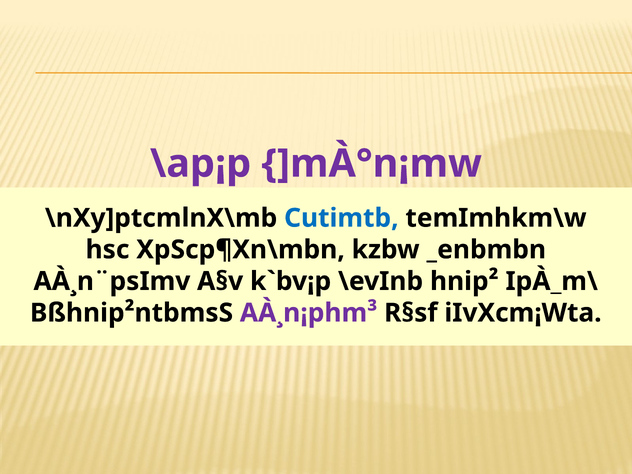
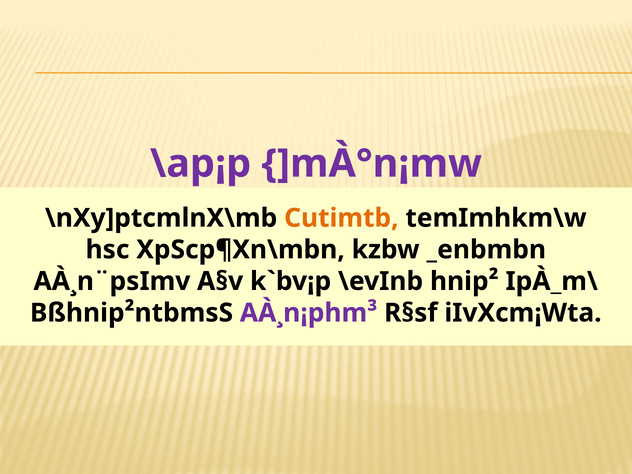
Cutimtb colour: blue -> orange (341, 218)
